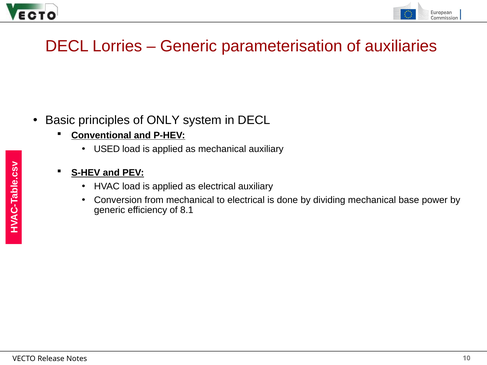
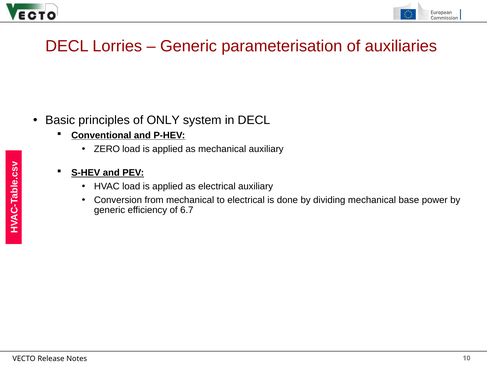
USED: USED -> ZERO (107, 149)
8.1: 8.1 -> 6.7 (187, 210)
